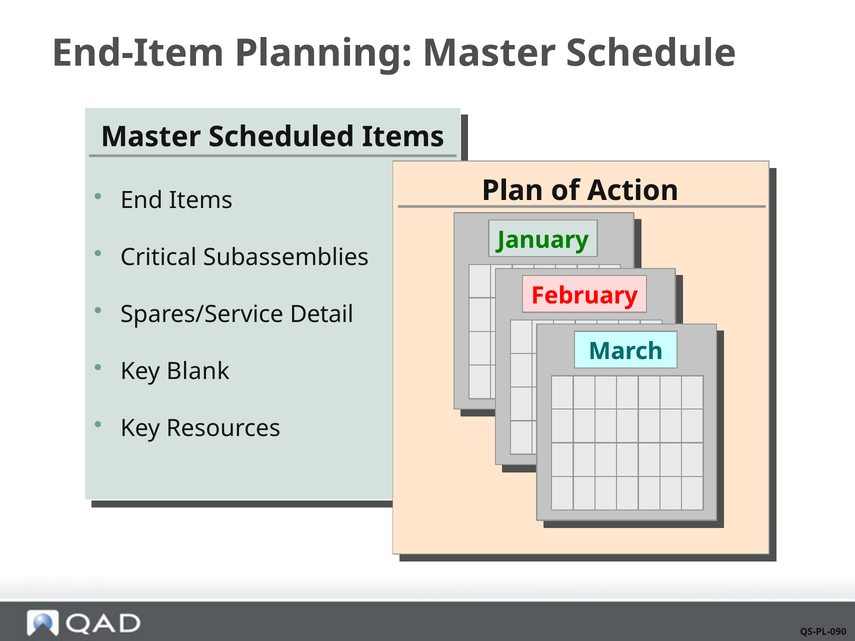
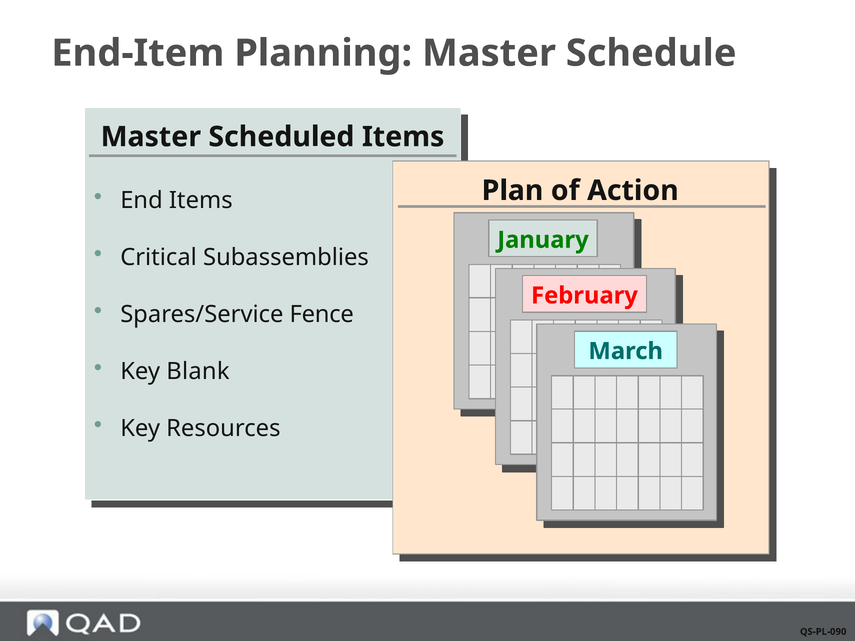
Detail: Detail -> Fence (322, 315)
